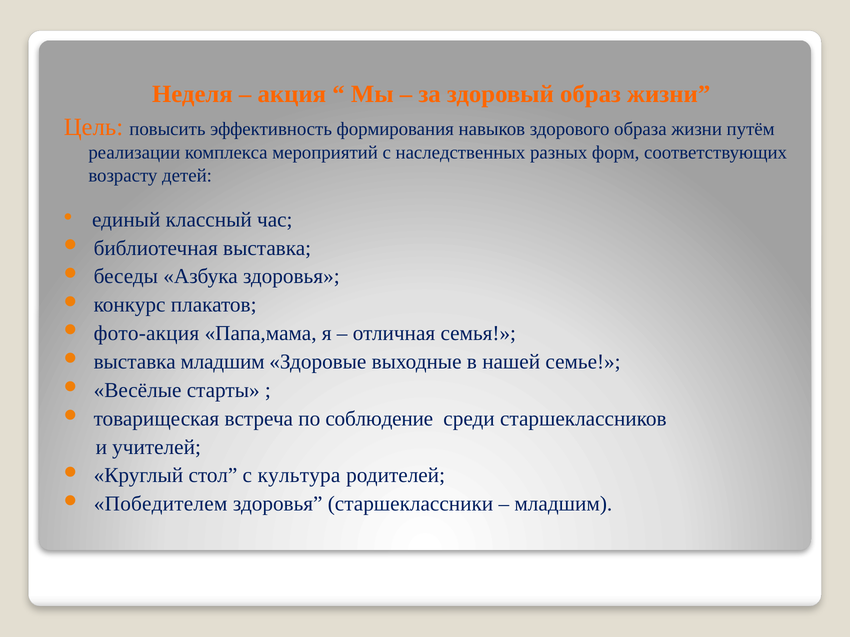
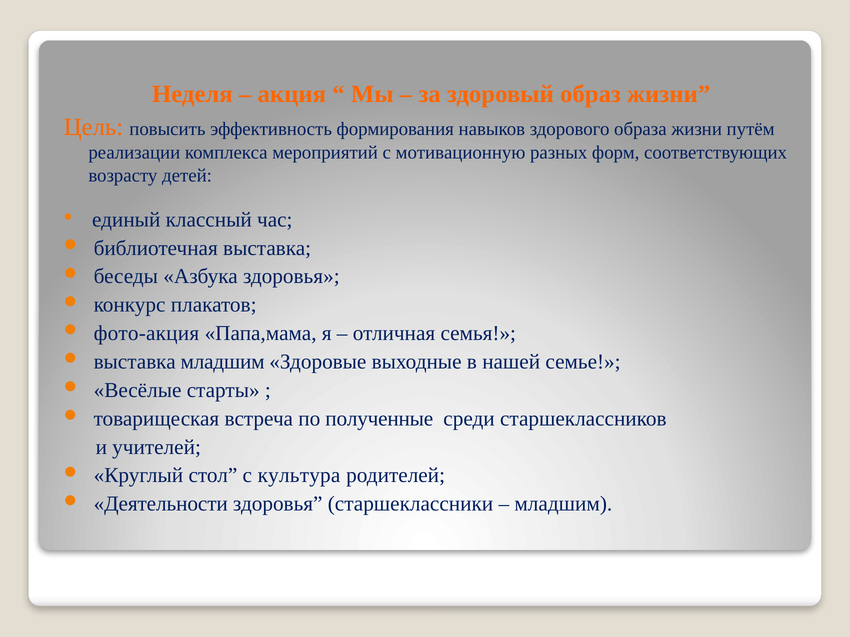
наследственных: наследственных -> мотивационную (461, 153)
соблюдение: соблюдение -> полученные (379, 419)
Победителем: Победителем -> Деятельности (161, 504)
